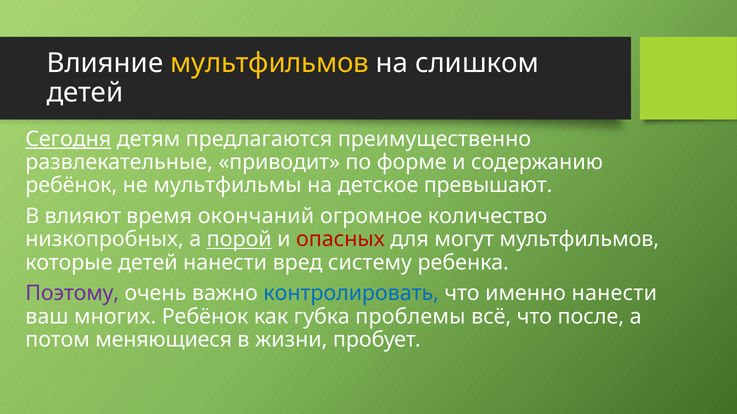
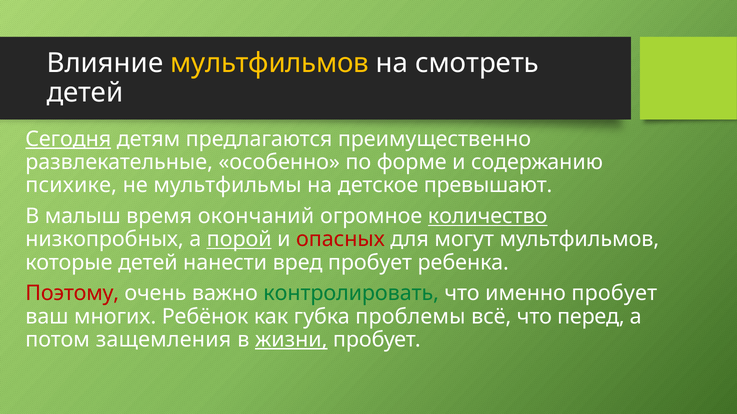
слишком: слишком -> смотреть (477, 63)
приводит: приводит -> особенно (279, 162)
ребёнок: ребёнок -> психике (71, 186)
влияют: влияют -> малыш (83, 217)
количество underline: none -> present (488, 217)
вред систему: систему -> пробует (370, 263)
Поэтому colour: purple -> red (72, 294)
контролировать colour: blue -> green (351, 294)
именно нанести: нанести -> пробует (614, 294)
после: после -> перед (591, 317)
меняющиеся: меняющиеся -> защемления (164, 340)
жизни underline: none -> present (291, 340)
